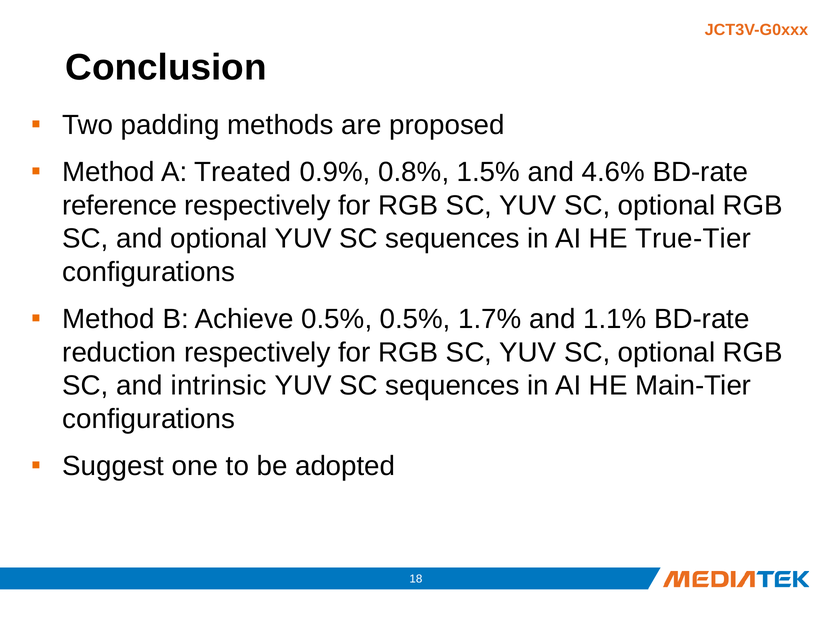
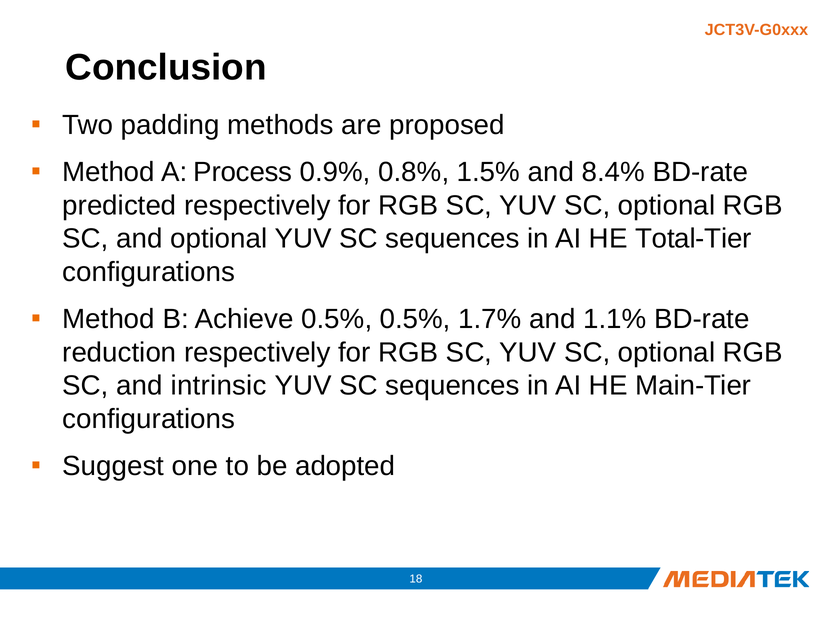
Treated: Treated -> Process (243, 172)
4.6%: 4.6% -> 8.4% (613, 172)
reference: reference -> predicted (119, 205)
True-Tier: True-Tier -> Total-Tier (693, 239)
